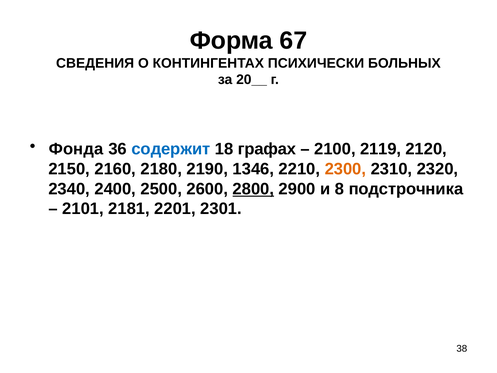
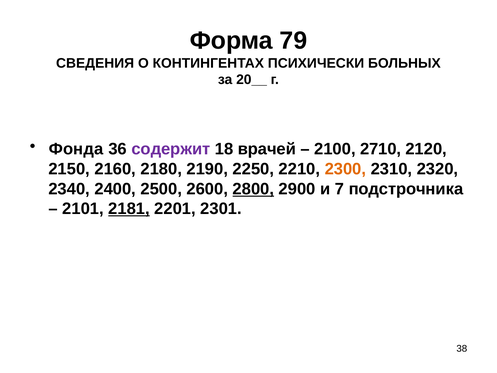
67: 67 -> 79 (293, 41)
содержит colour: blue -> purple (171, 149)
графах: графах -> врачей (267, 149)
2119: 2119 -> 2710 (381, 149)
1346: 1346 -> 2250 (253, 169)
8: 8 -> 7 (339, 189)
2181 underline: none -> present (129, 209)
